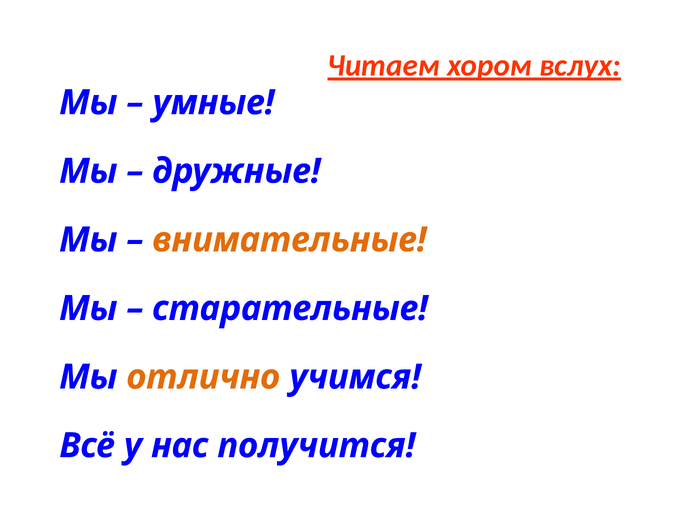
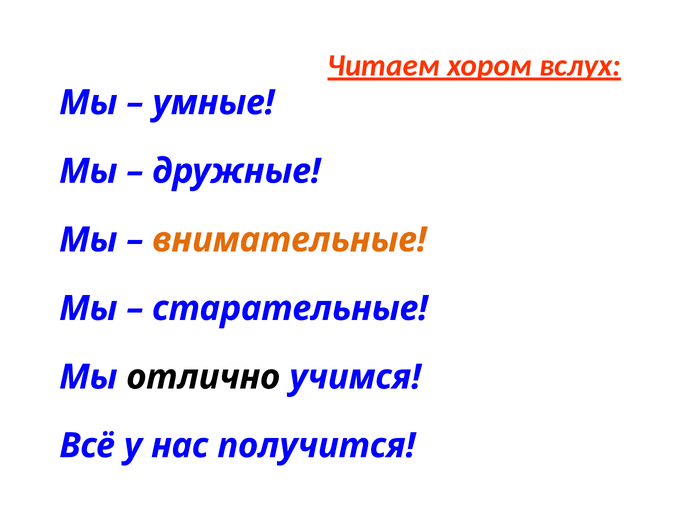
отлично colour: orange -> black (203, 377)
